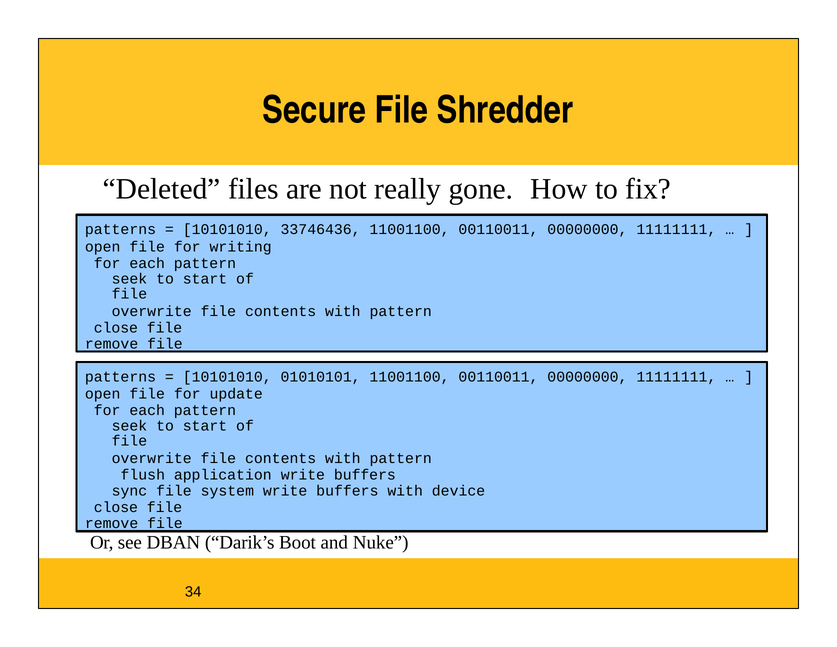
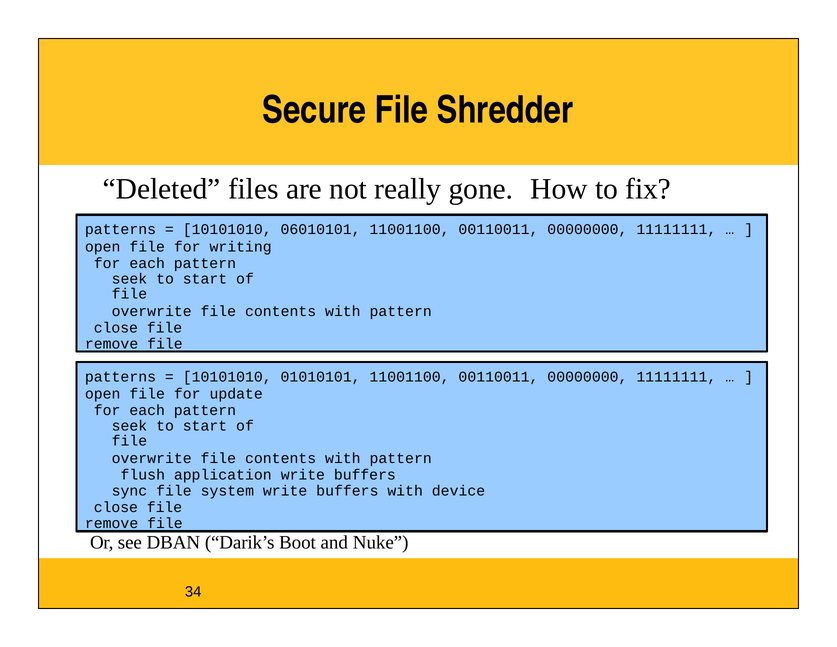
33746436: 33746436 -> 06010101 (321, 230)
